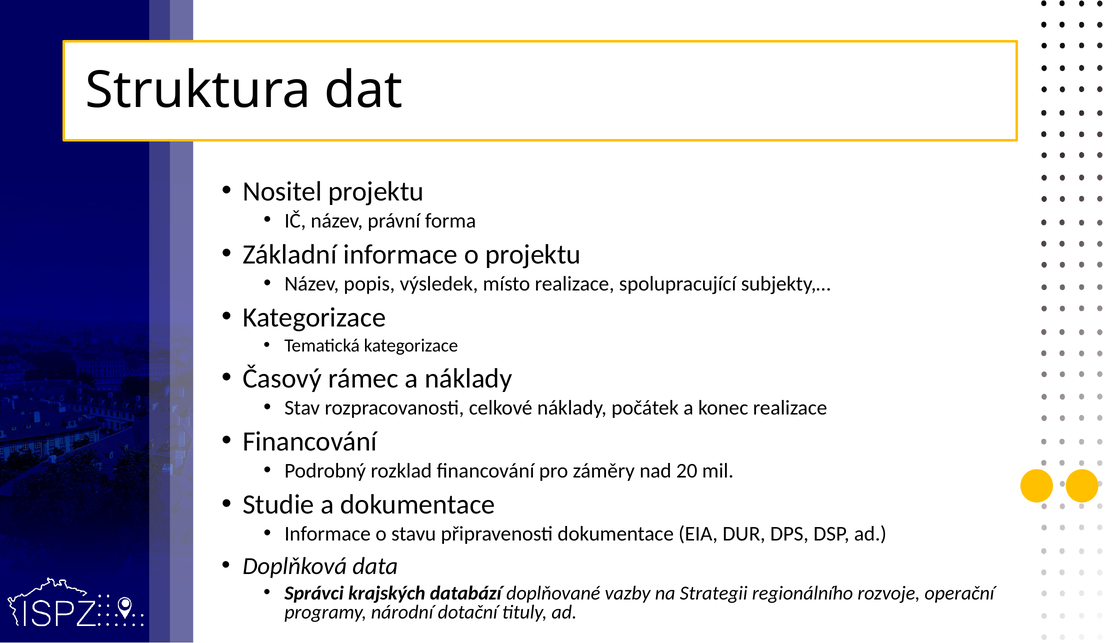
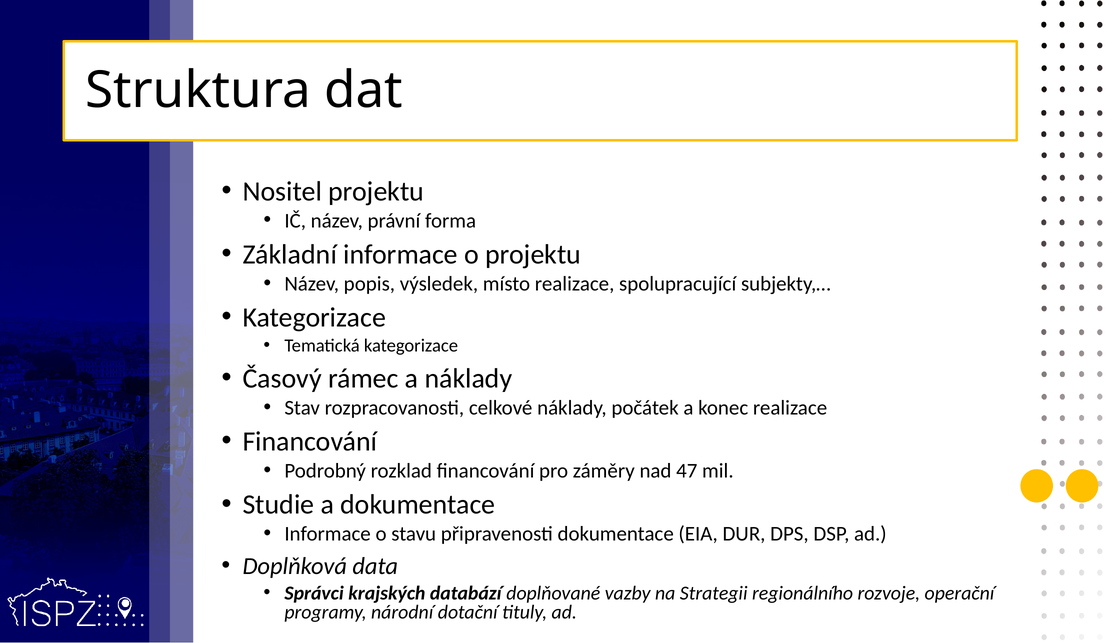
20: 20 -> 47 (687, 471)
